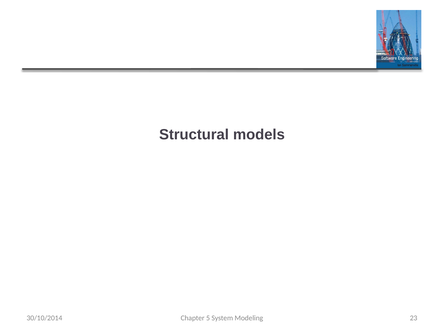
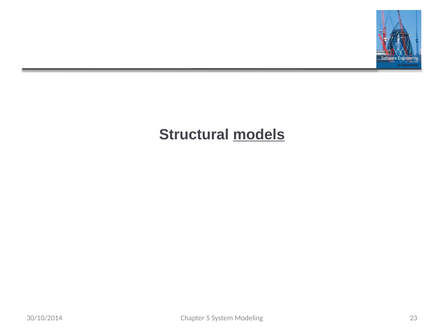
models underline: none -> present (259, 135)
